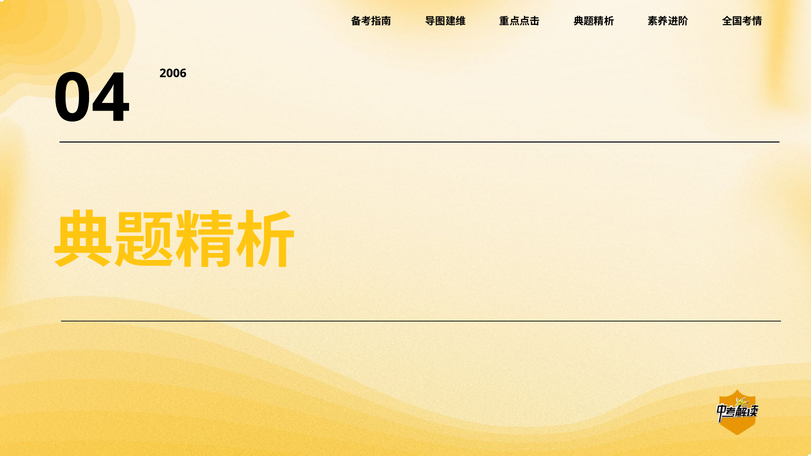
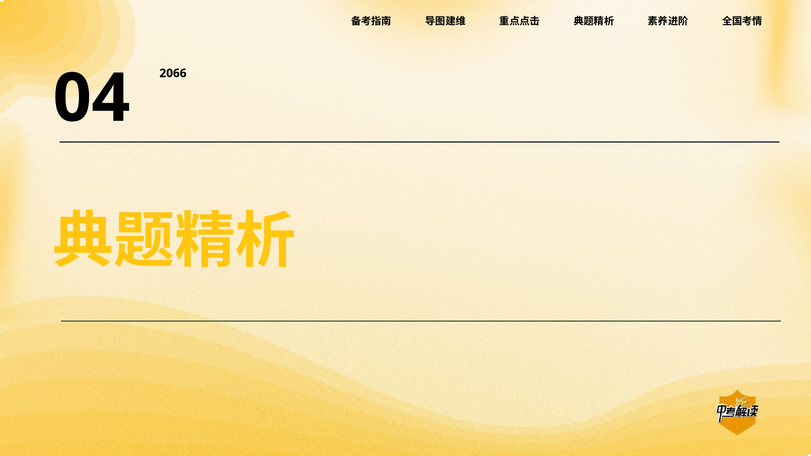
2006: 2006 -> 2066 (173, 73)
